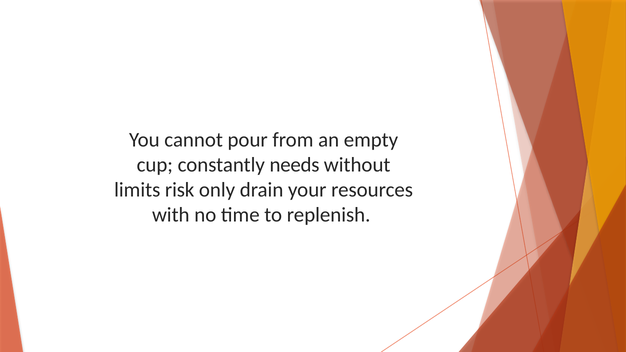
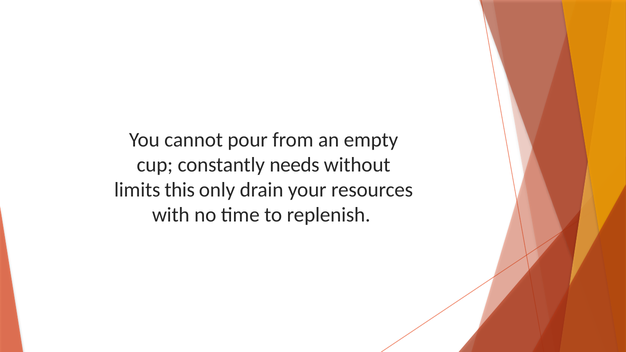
risk: risk -> this (180, 190)
